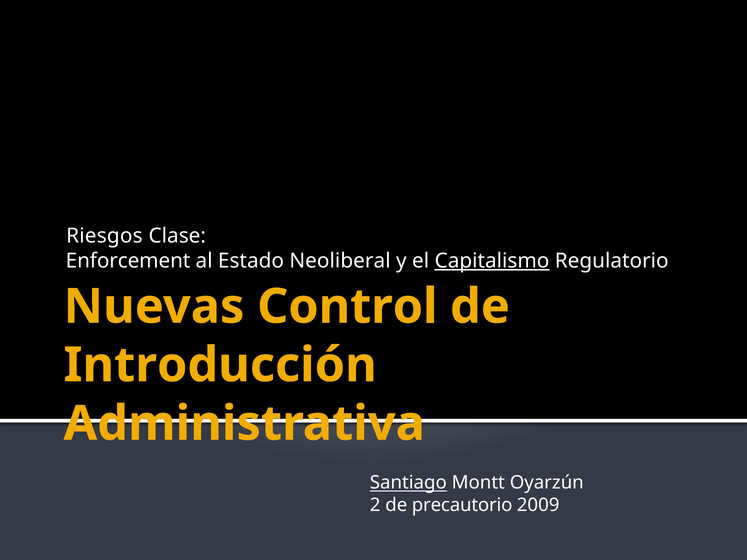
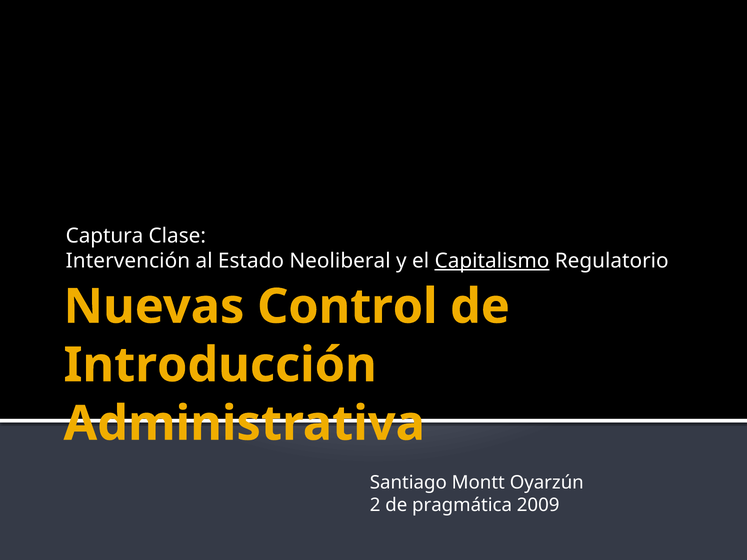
Riesgos: Riesgos -> Captura (105, 236)
Enforcement: Enforcement -> Intervención (128, 261)
Santiago underline: present -> none (408, 483)
precautorio: precautorio -> pragmática (462, 505)
